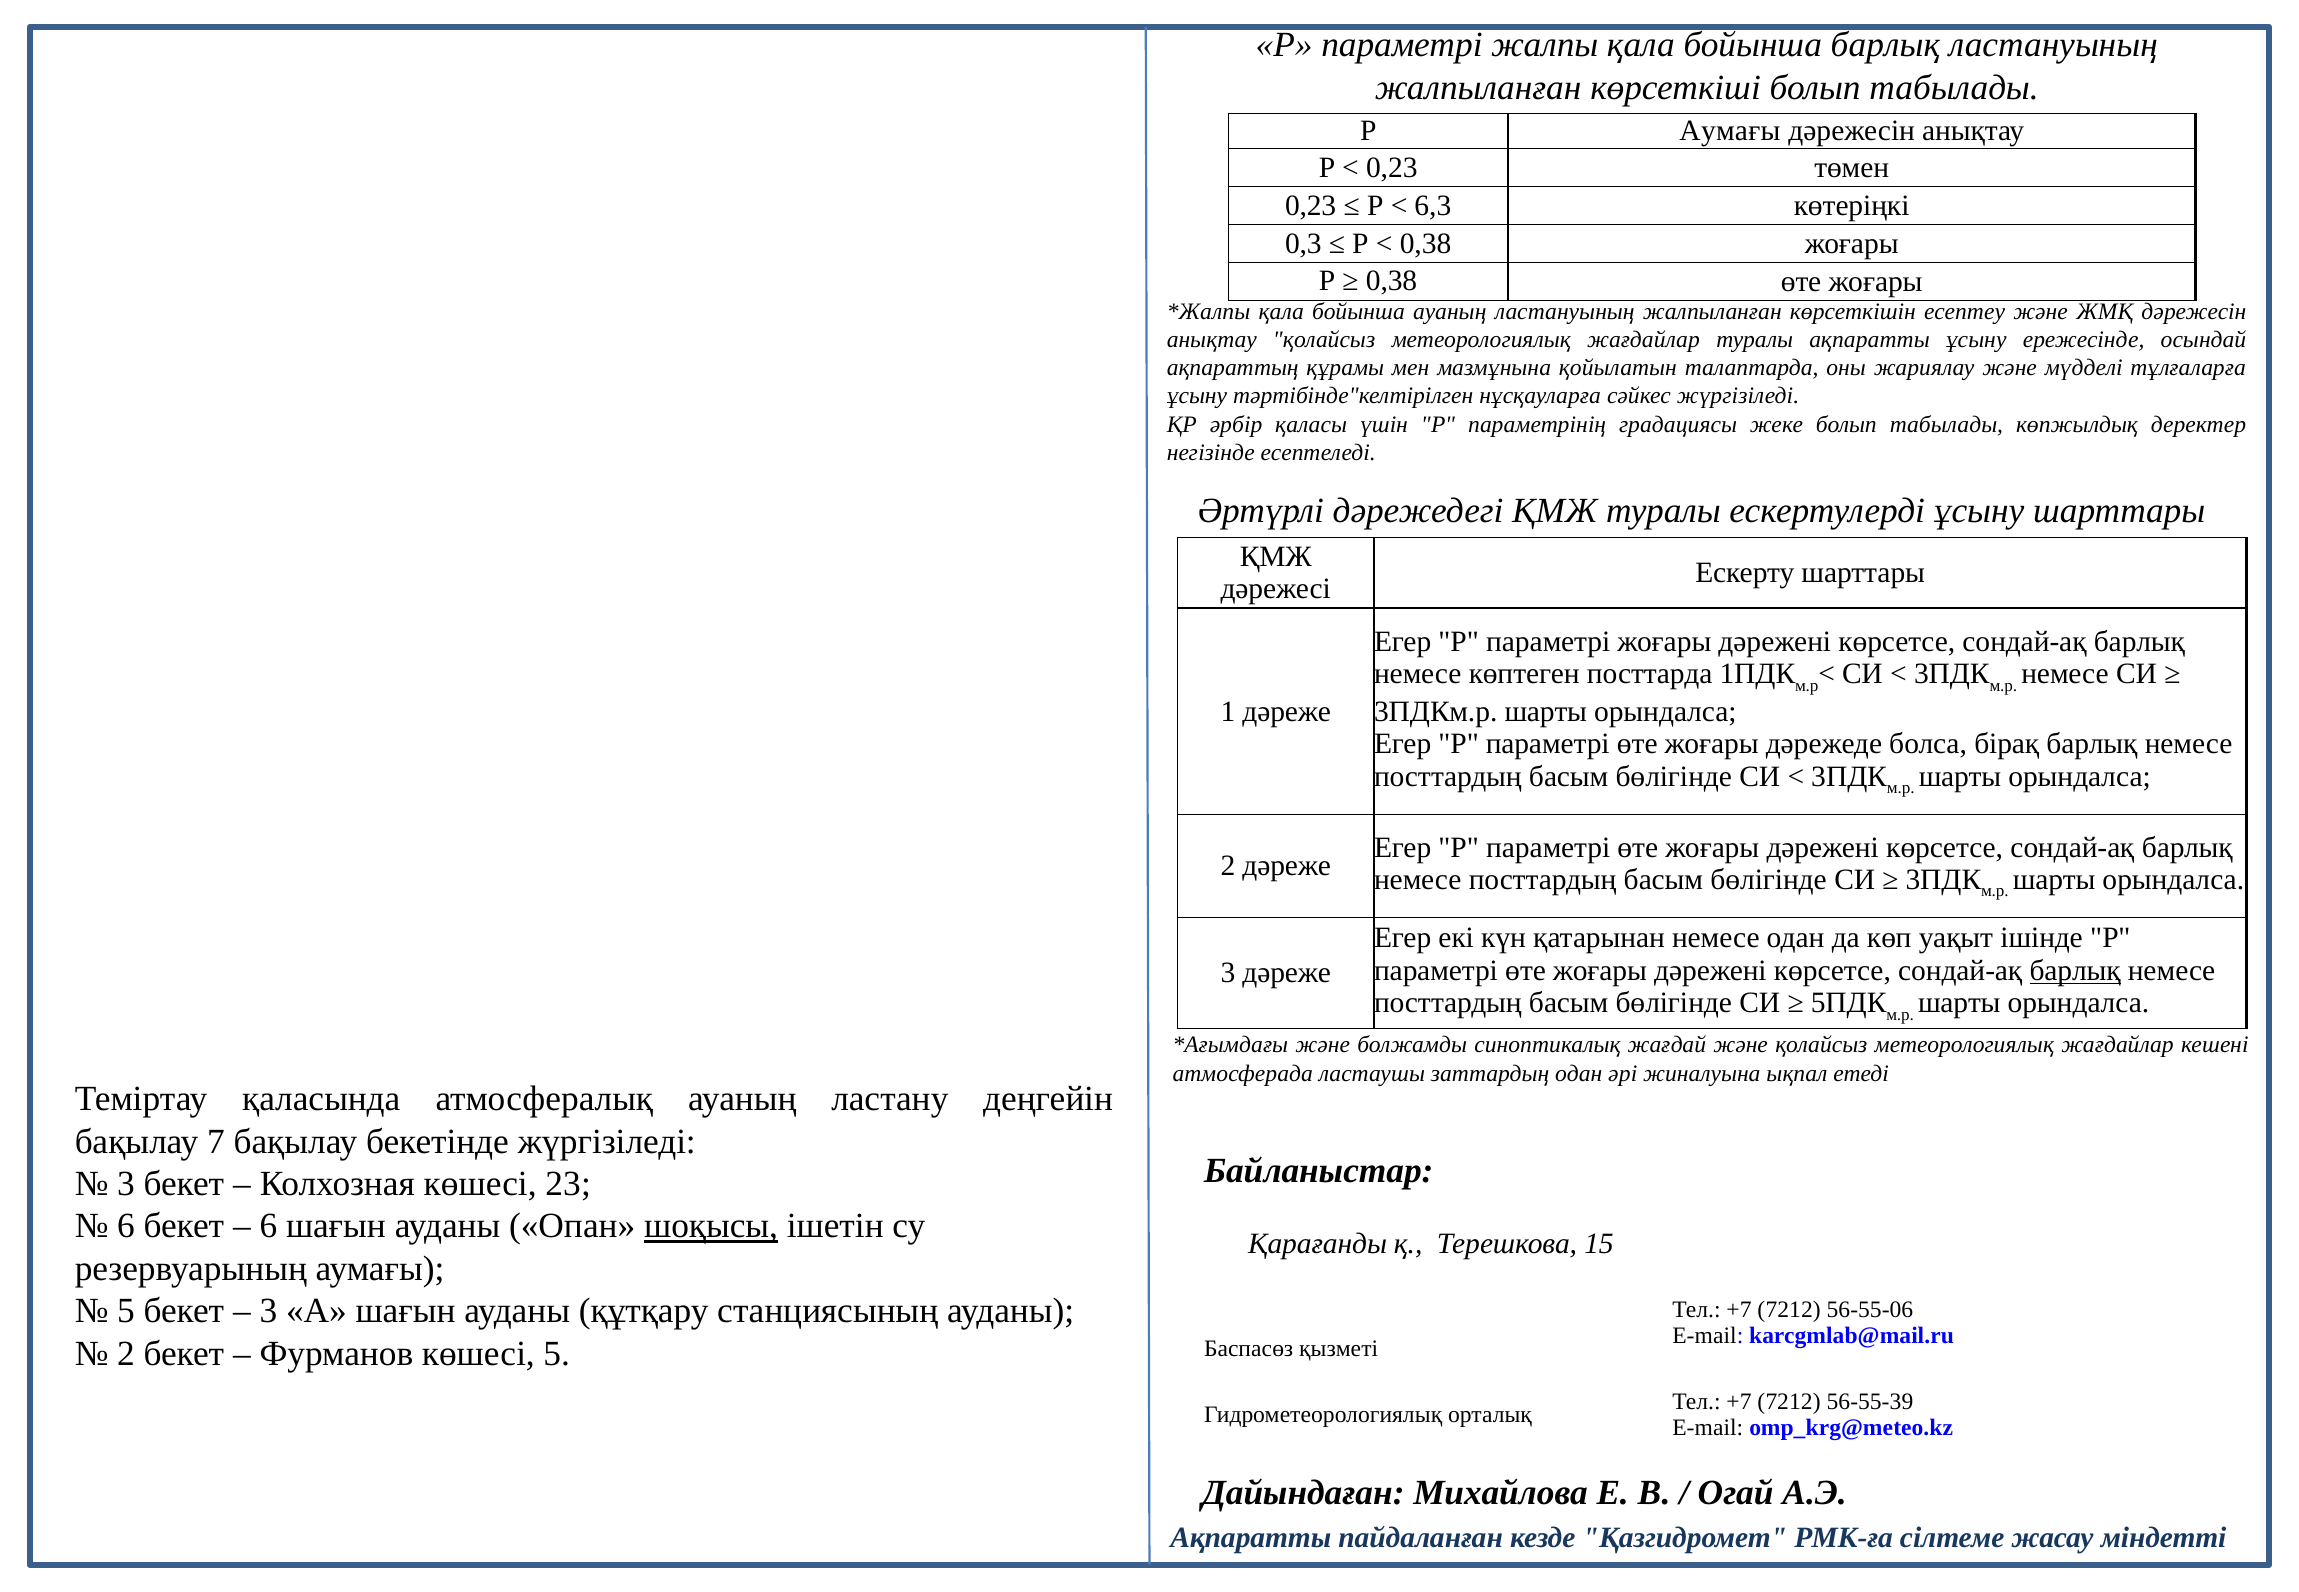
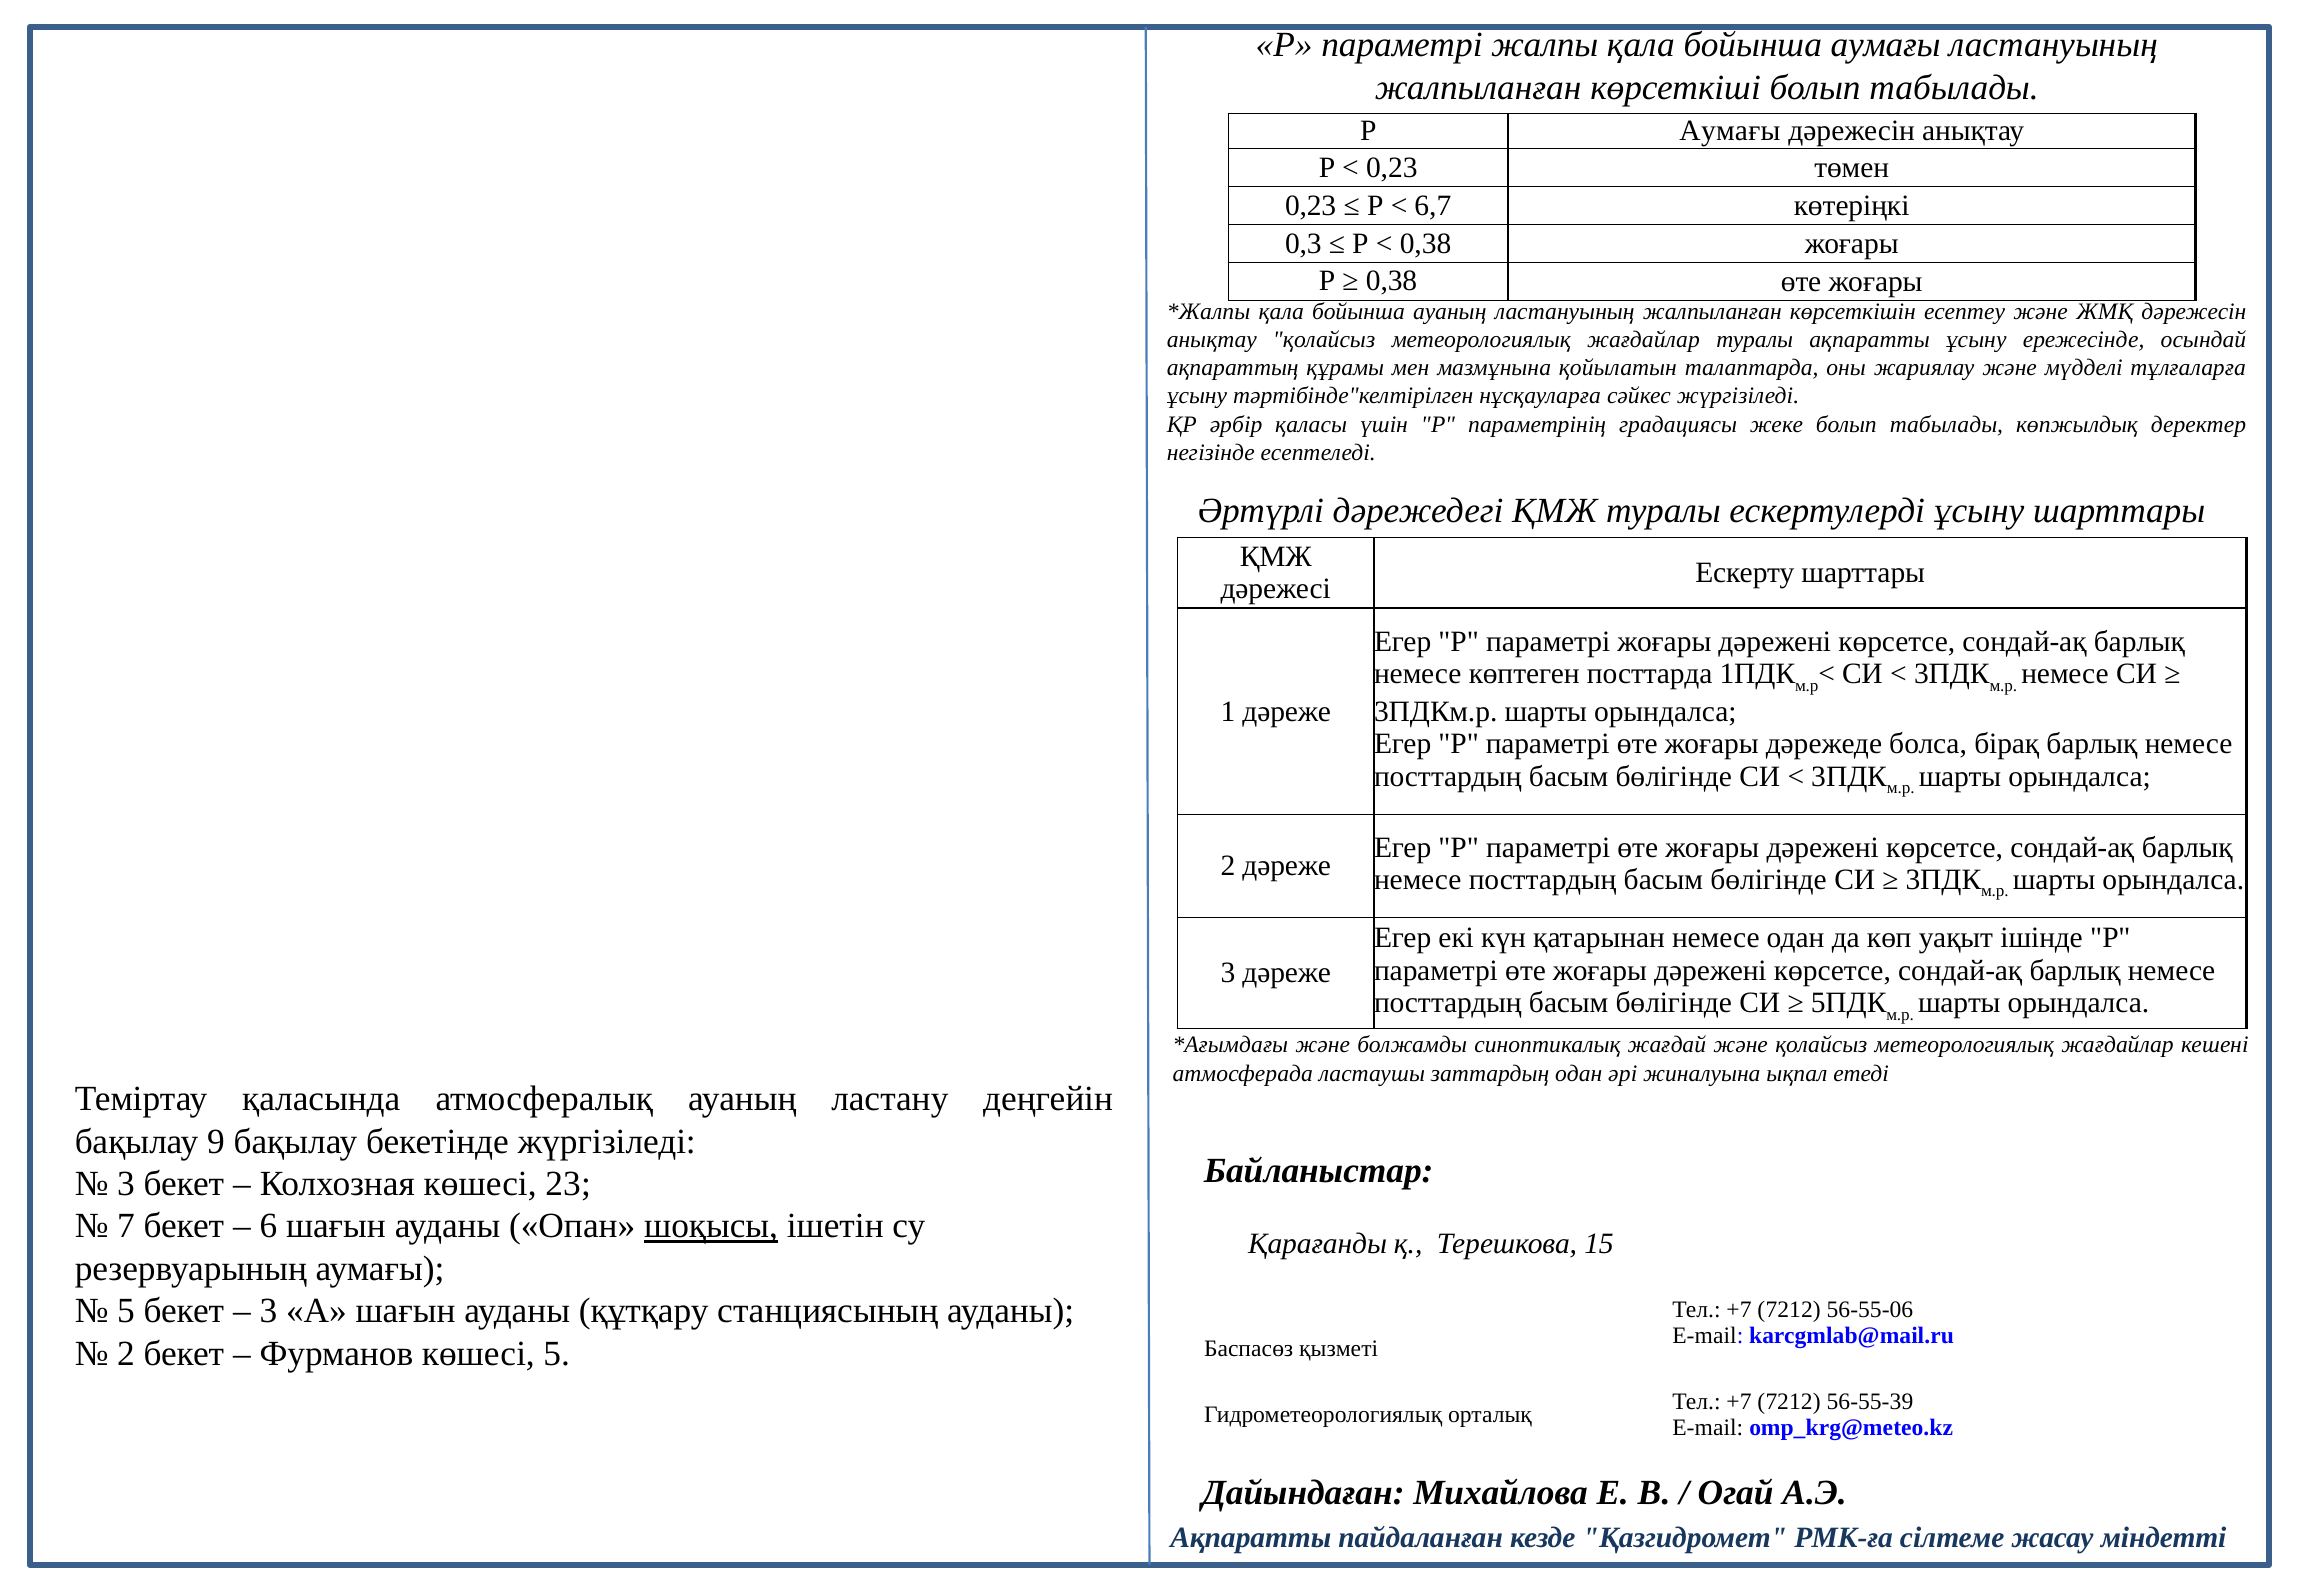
бойынша барлық: барлық -> аумағы (1886, 45)
6,3: 6,3 -> 6,7 (1433, 205)
барлық underline: present -> none (2075, 970)
7: 7 -> 9 (216, 1141)
6: 6 -> 7 (126, 1226)
